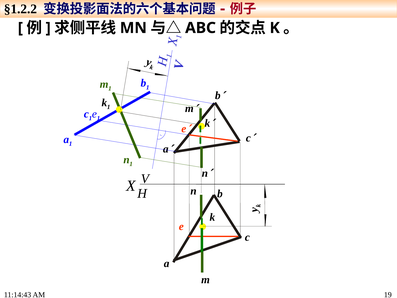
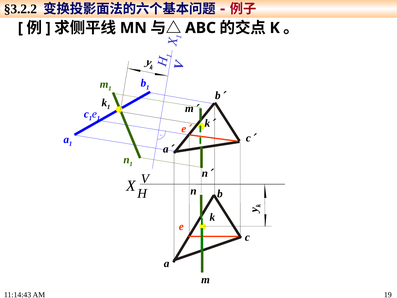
§1.2.2: §1.2.2 -> §3.2.2 (20, 9)
